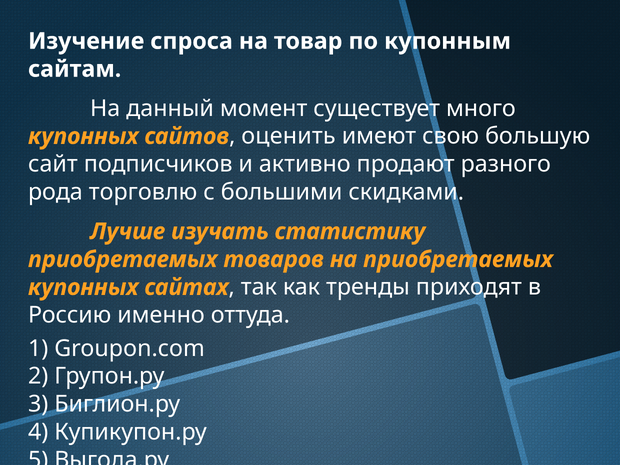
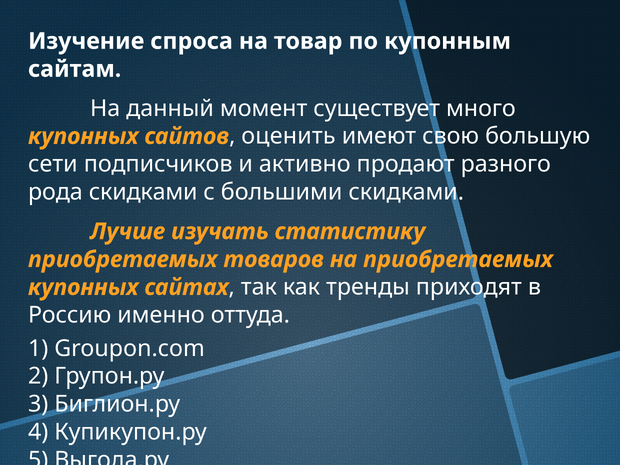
сайт: сайт -> сети (53, 164)
рода торговлю: торговлю -> скидками (143, 192)
